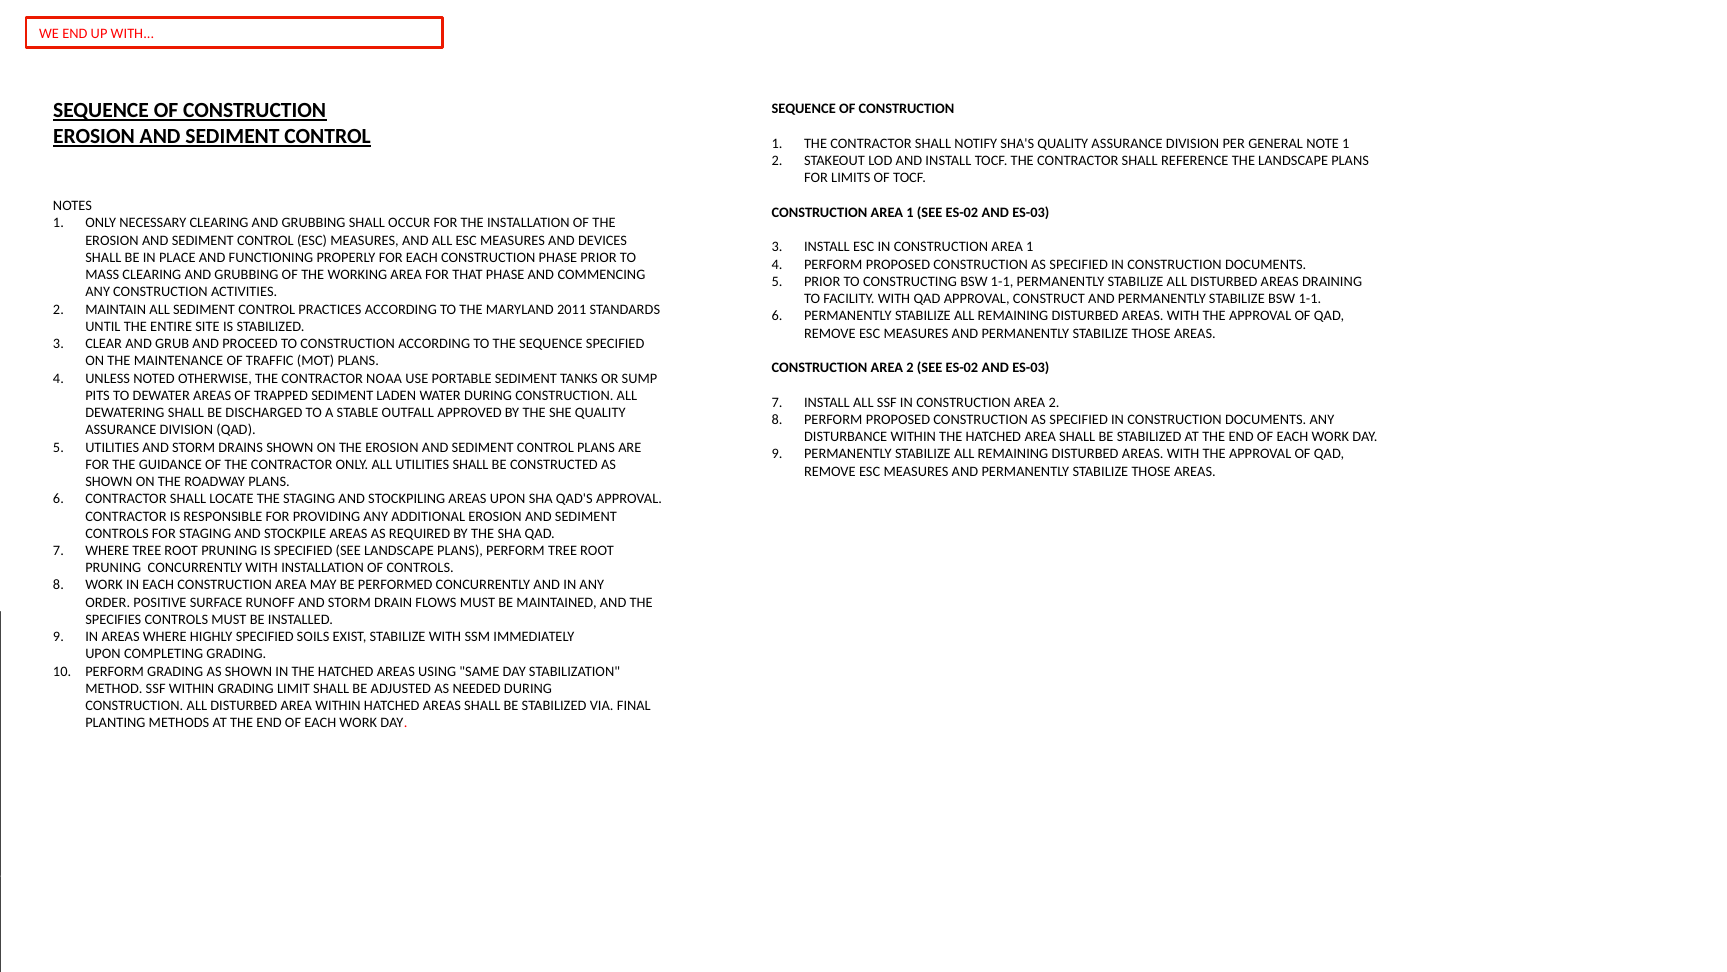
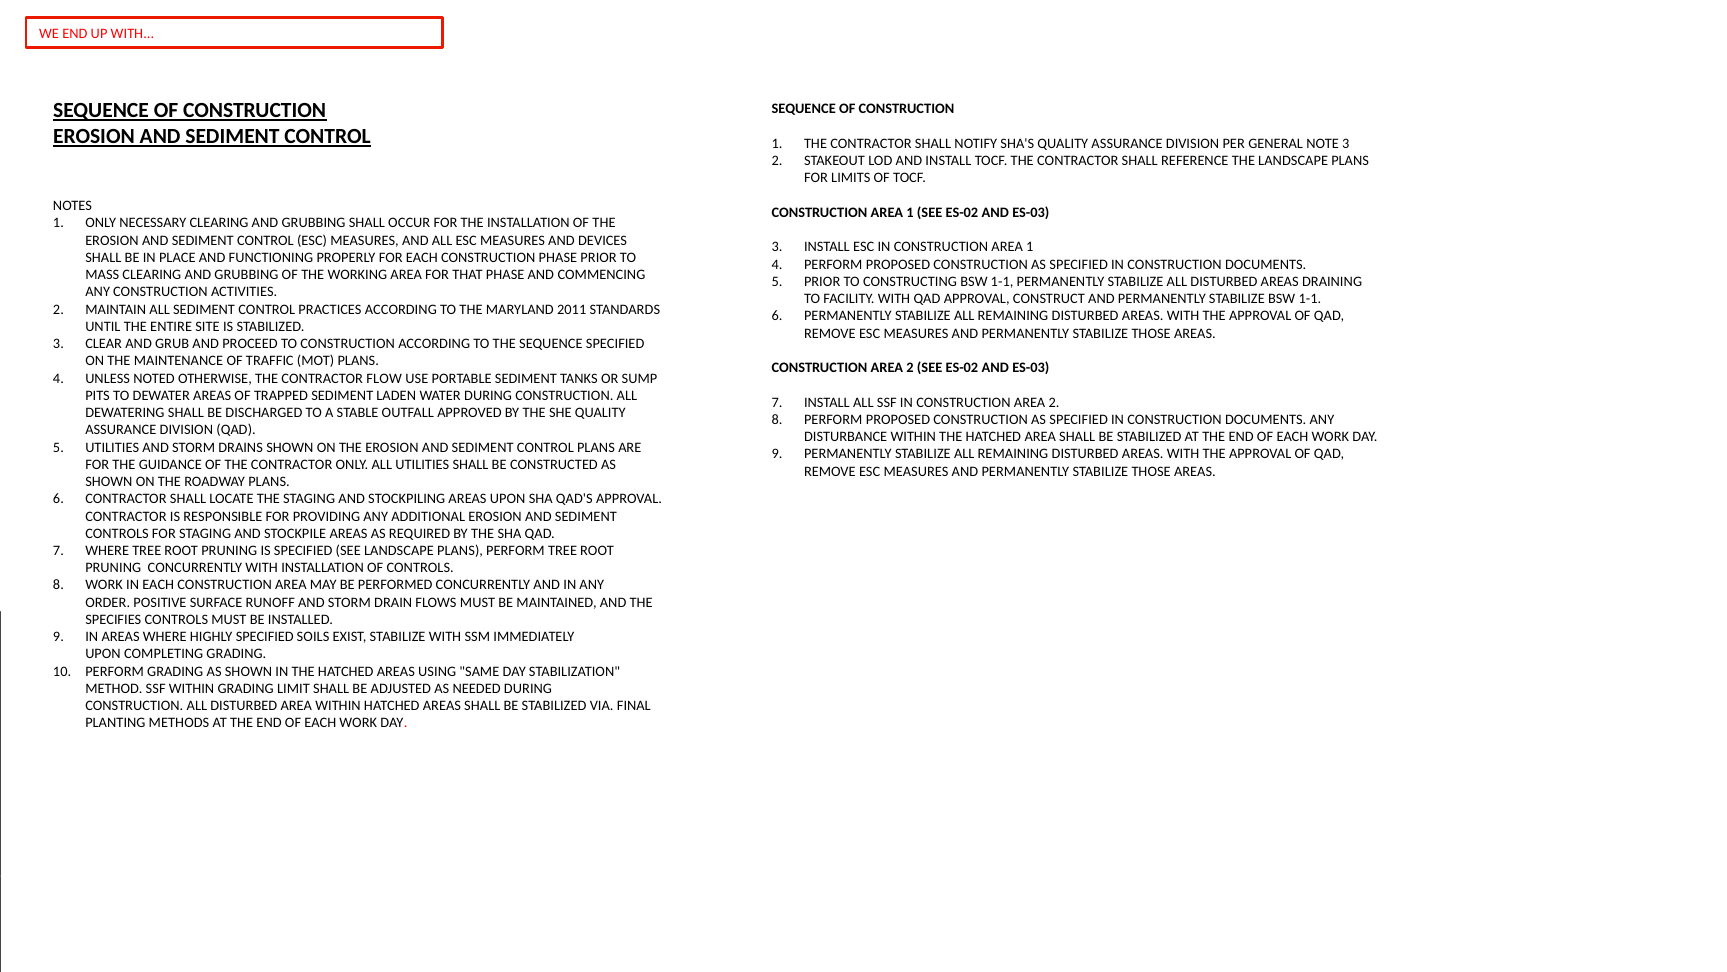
NOTE 1: 1 -> 3 (1346, 144)
NOAA: NOAA -> FLOW (384, 378)
